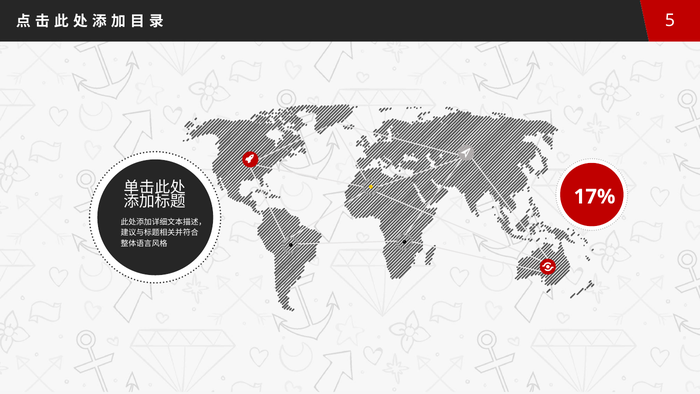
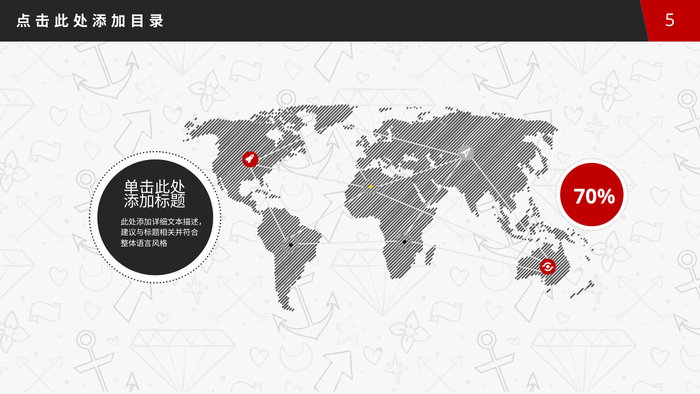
17%: 17% -> 70% (595, 197)
